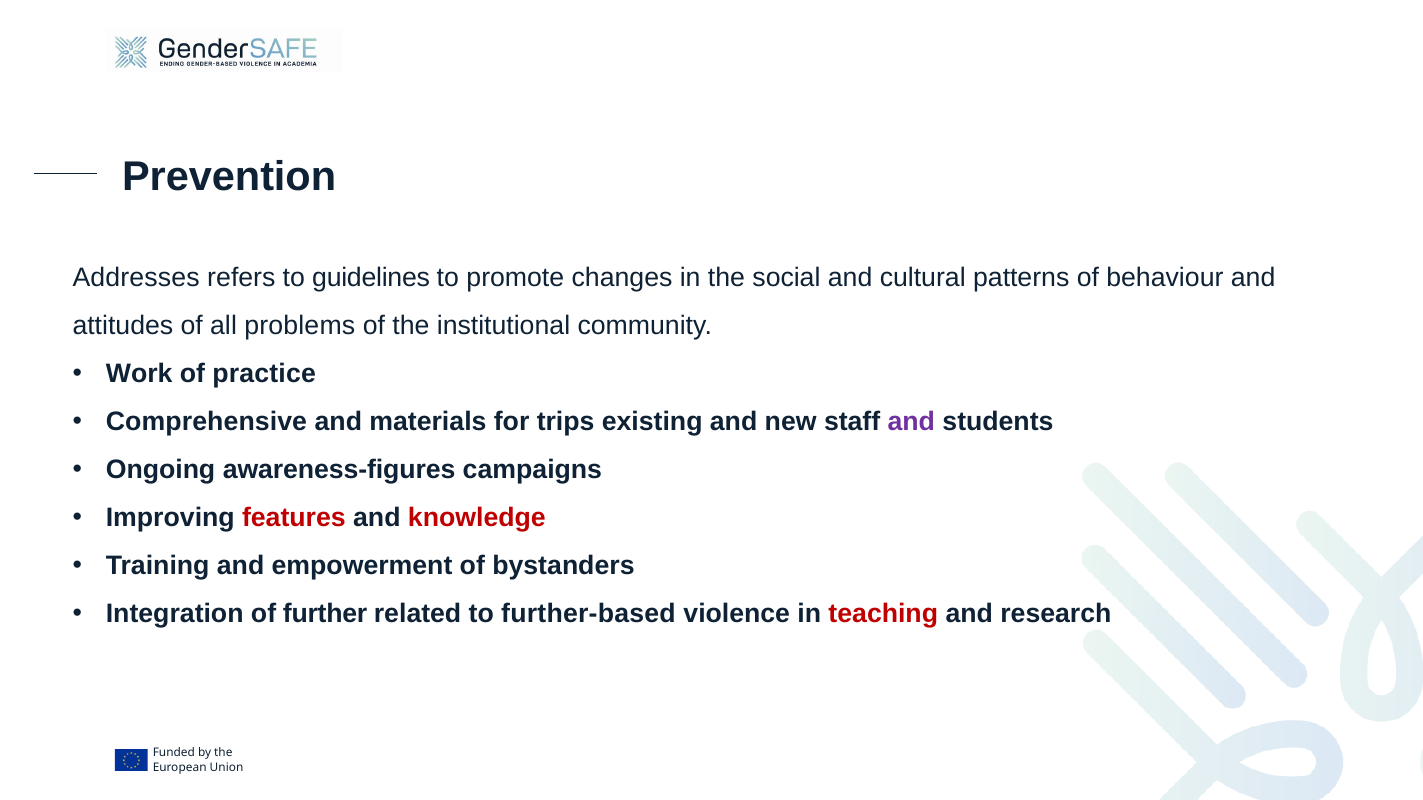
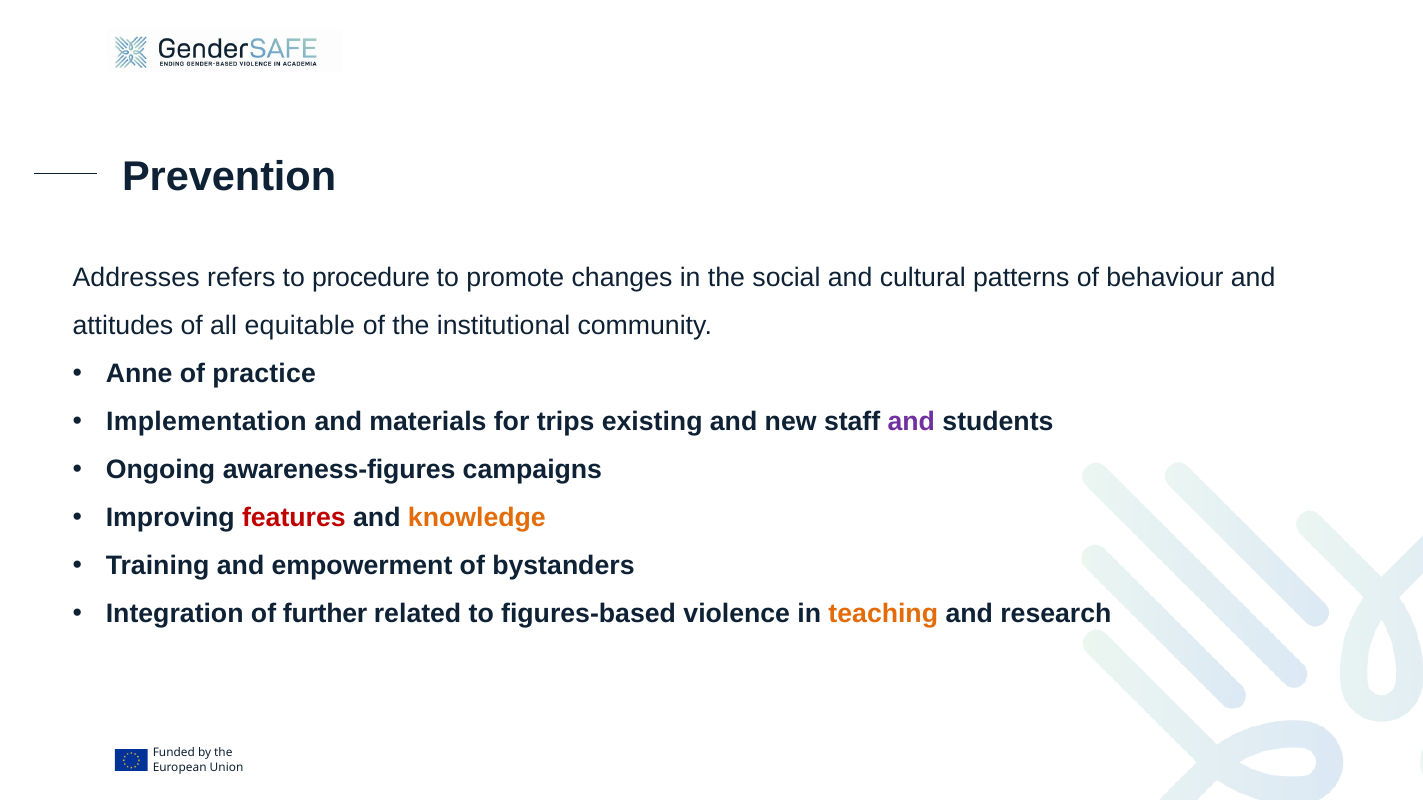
guidelines: guidelines -> procedure (371, 278)
problems: problems -> equitable (300, 326)
Work: Work -> Anne (139, 374)
Comprehensive: Comprehensive -> Implementation (206, 422)
knowledge colour: red -> orange (477, 518)
further-based: further-based -> figures-based (589, 614)
teaching colour: red -> orange (883, 614)
